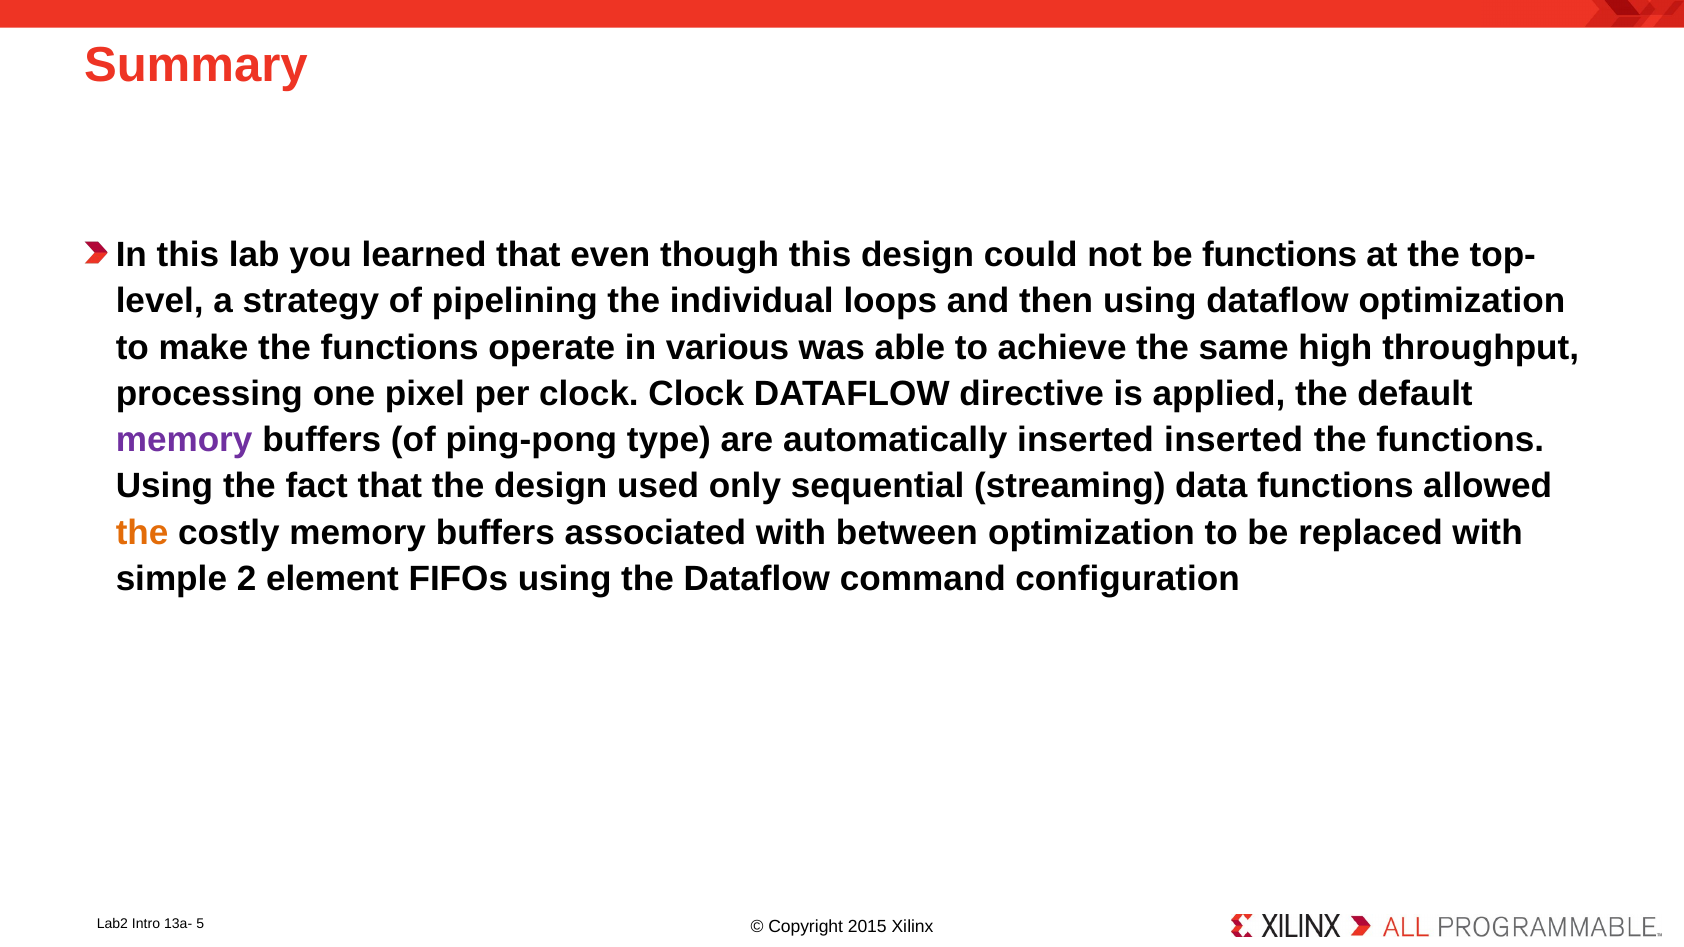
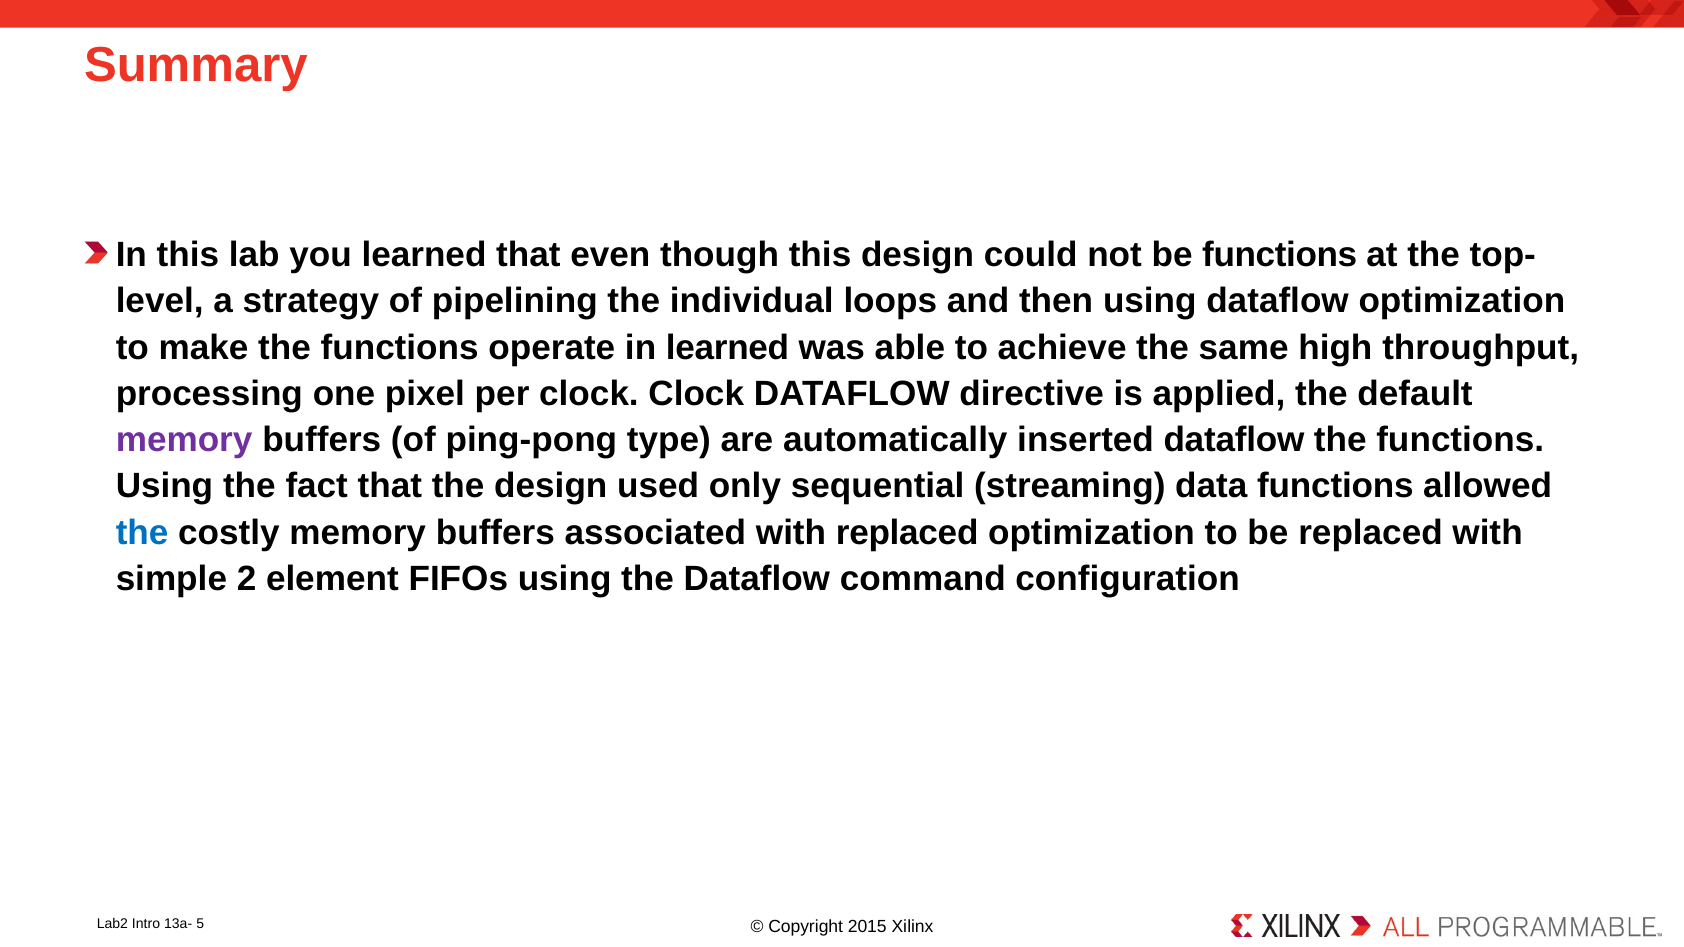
in various: various -> learned (728, 348)
inserted inserted: inserted -> dataflow (1234, 440)
the colour: orange -> blue (142, 533)
with between: between -> replaced (907, 533)
